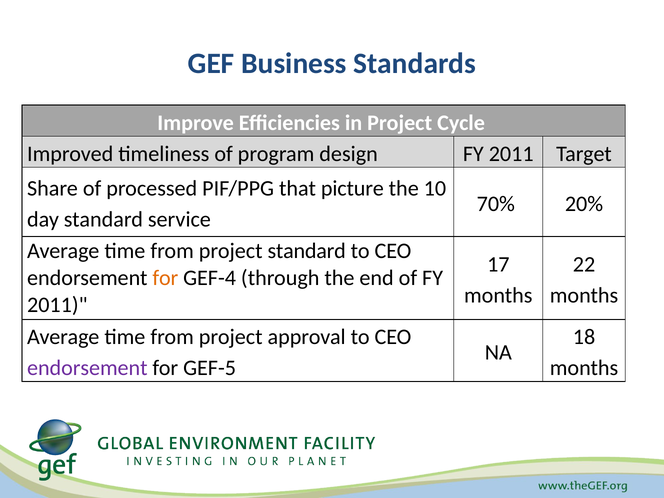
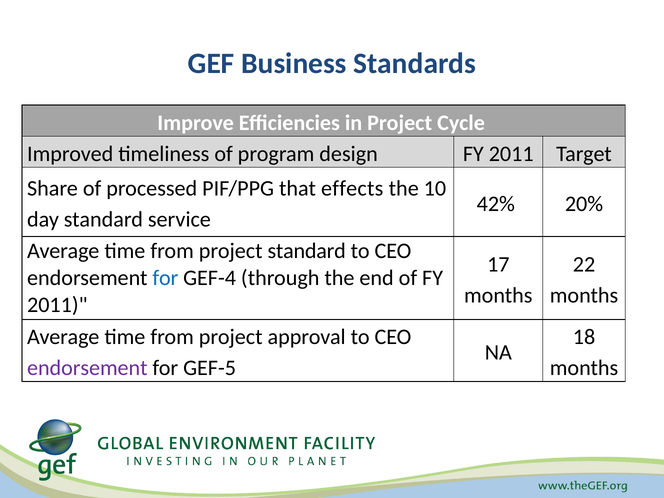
picture: picture -> effects (352, 189)
70%: 70% -> 42% (496, 204)
for colour: orange -> blue (165, 278)
